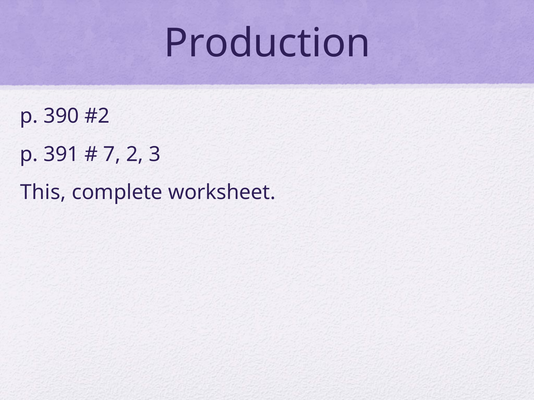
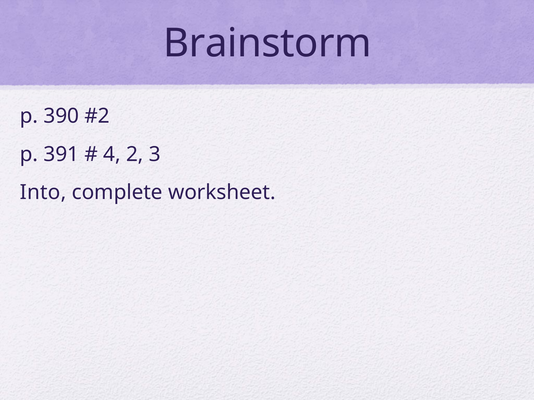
Production: Production -> Brainstorm (267, 43)
7: 7 -> 4 (112, 154)
This: This -> Into (43, 193)
